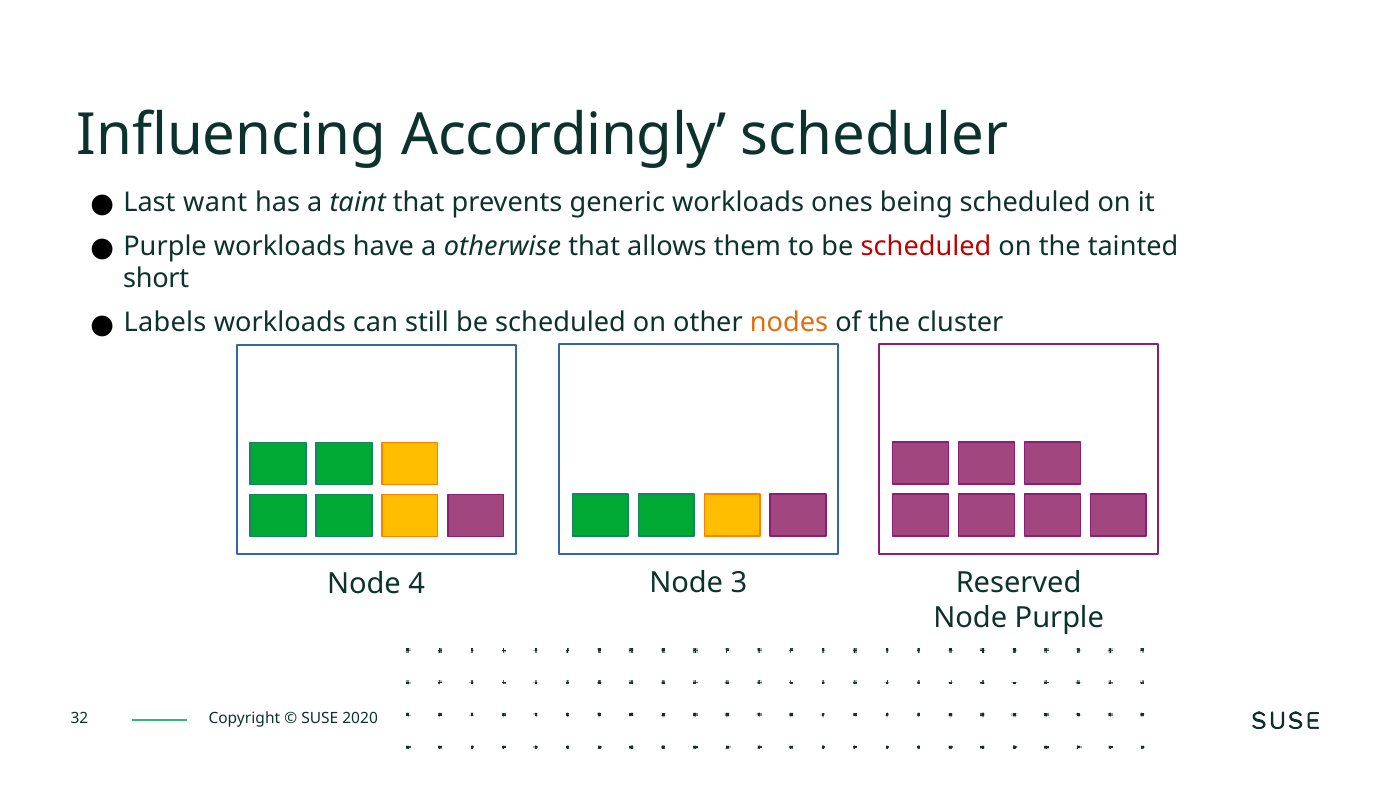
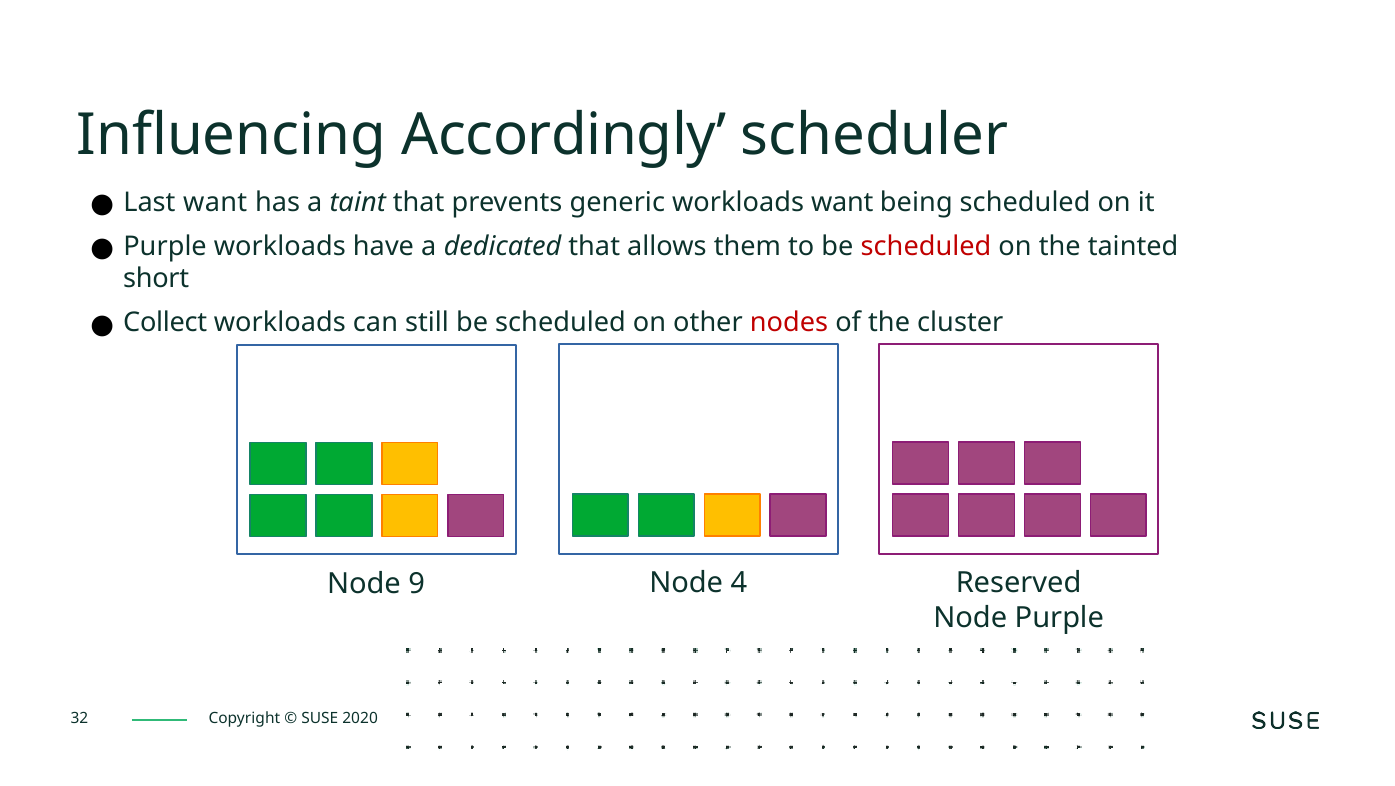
workloads ones: ones -> want (842, 202)
otherwise: otherwise -> dedicated (503, 246)
Labels: Labels -> Collect (165, 322)
nodes colour: orange -> red (789, 322)
4: 4 -> 9 (417, 583)
3: 3 -> 4 (739, 583)
